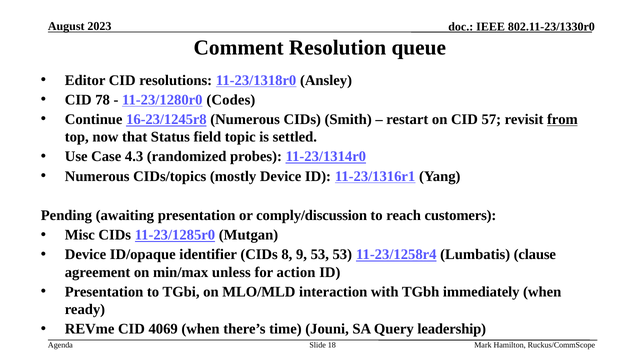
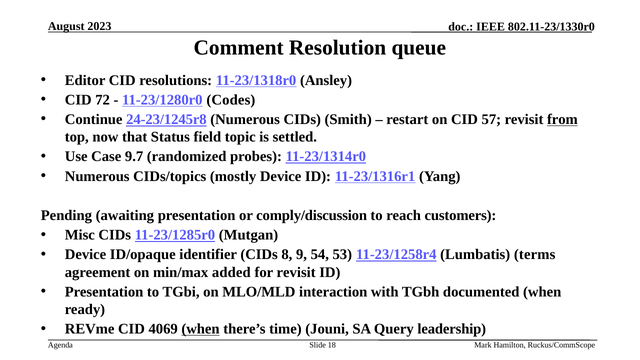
78: 78 -> 72 (103, 100)
16-23/1245r8: 16-23/1245r8 -> 24-23/1245r8 (166, 119)
4.3: 4.3 -> 9.7 (134, 157)
9 53: 53 -> 54 (320, 255)
clause: clause -> terms (535, 255)
unless: unless -> added (231, 272)
for action: action -> revisit (296, 272)
immediately: immediately -> documented (481, 292)
when underline: none -> present (201, 329)
